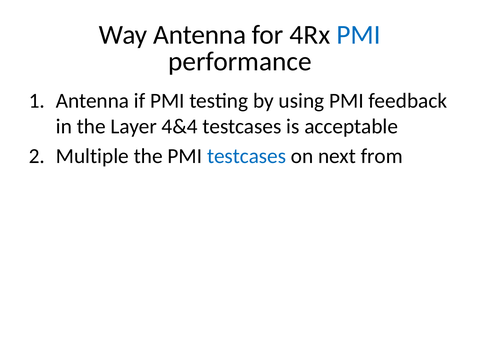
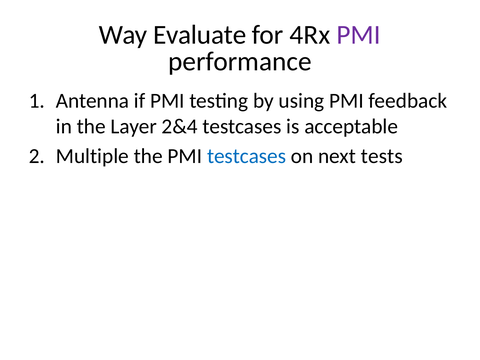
Way Antenna: Antenna -> Evaluate (200, 35)
PMI colour: blue -> purple (359, 35)
4&4: 4&4 -> 2&4 (180, 126)
from: from -> tests (382, 156)
